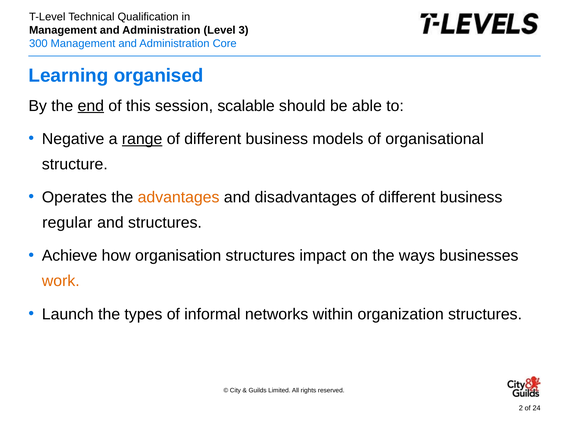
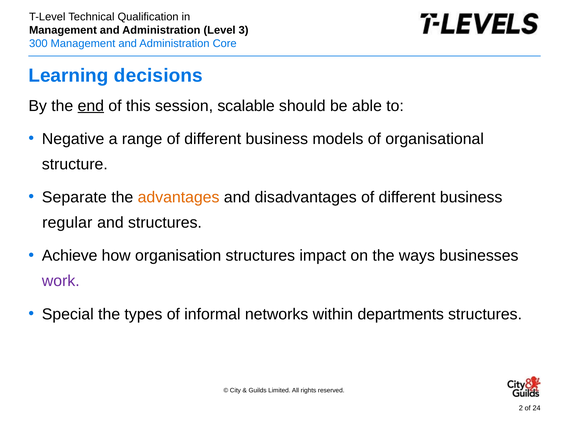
organised: organised -> decisions (158, 75)
range underline: present -> none (142, 139)
Operates: Operates -> Separate (74, 197)
work colour: orange -> purple (61, 281)
Launch: Launch -> Special (68, 314)
organization: organization -> departments (401, 314)
